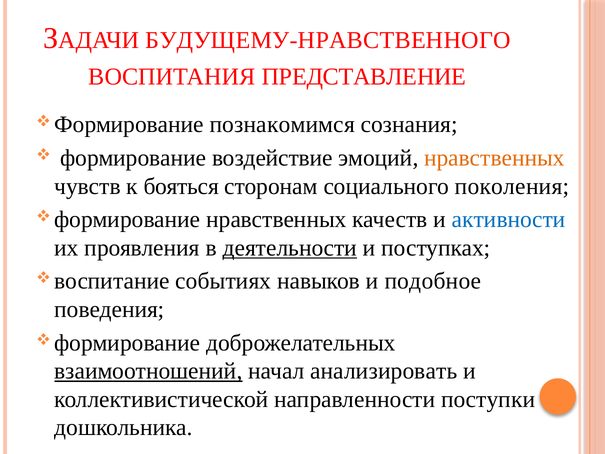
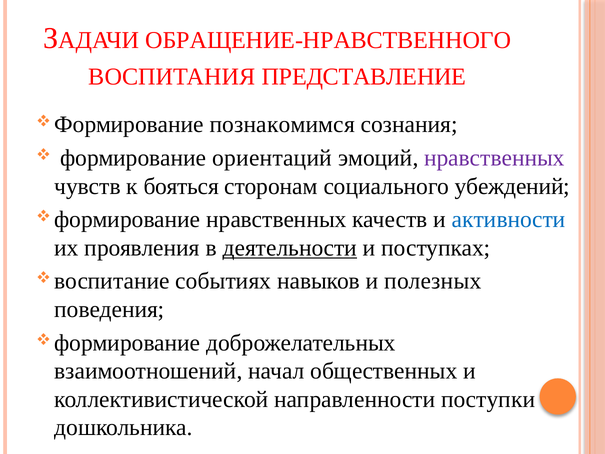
БУДУЩЕМУ-НРАВСТВЕННОГО: БУДУЩЕМУ-НРАВСТВЕННОГО -> ОБРАЩЕНИЕ-НРАВСТВЕННОГО (328, 40)
воздействие: воздействие -> ориентаций (272, 158)
нравственных colour: orange -> purple (494, 158)
поколения: поколения -> убеждений (512, 186)
подобное: подобное -> полезных (433, 281)
взаимоотношений underline: present -> none (148, 371)
анализировать: анализировать -> общественных (384, 371)
